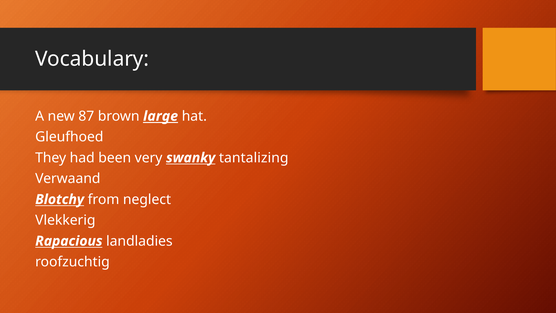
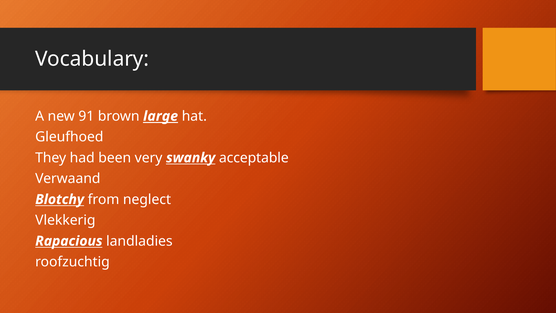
87: 87 -> 91 (86, 116)
tantalizing: tantalizing -> acceptable (254, 158)
